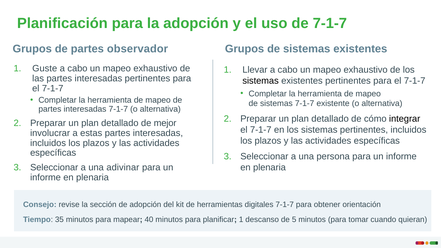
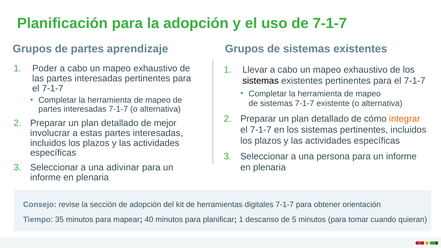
observador: observador -> aprendizaje (138, 49)
Guste: Guste -> Poder (45, 69)
integrar colour: black -> orange (405, 119)
